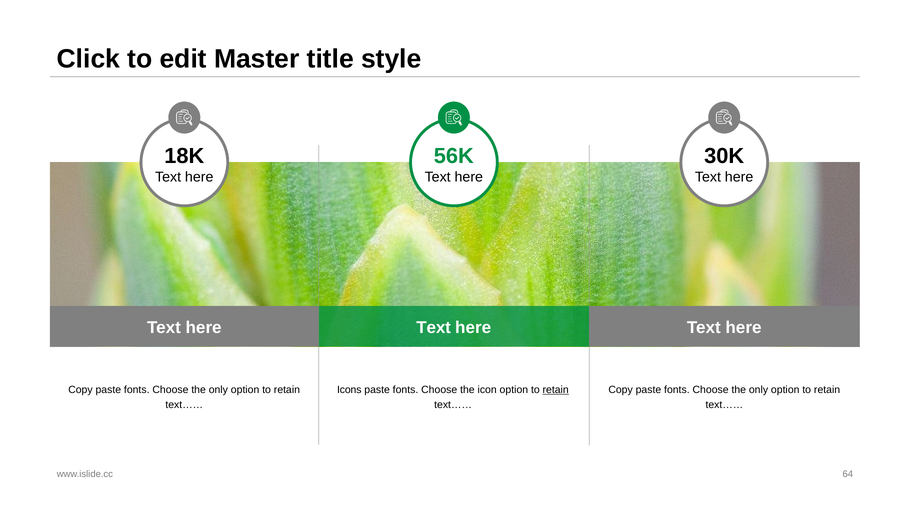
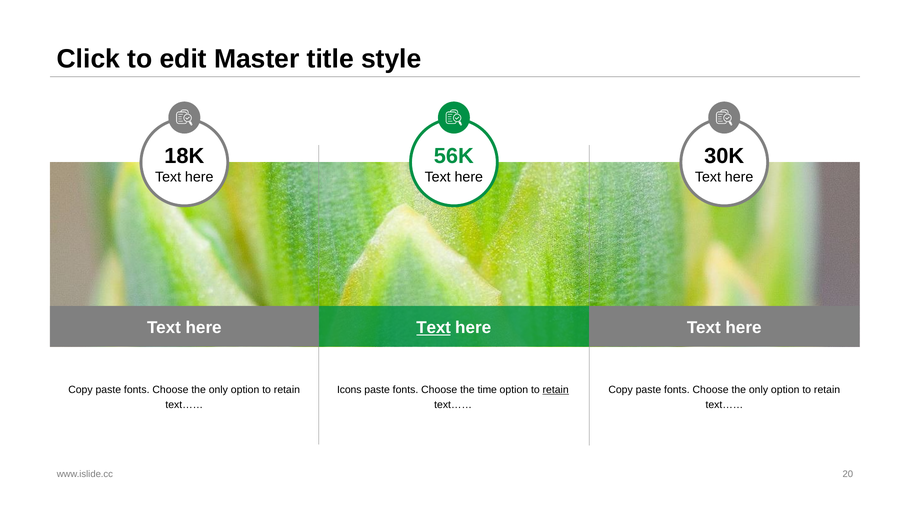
Text underline: none -> present (434, 327)
icon: icon -> time (487, 390)
64: 64 -> 20 (848, 474)
